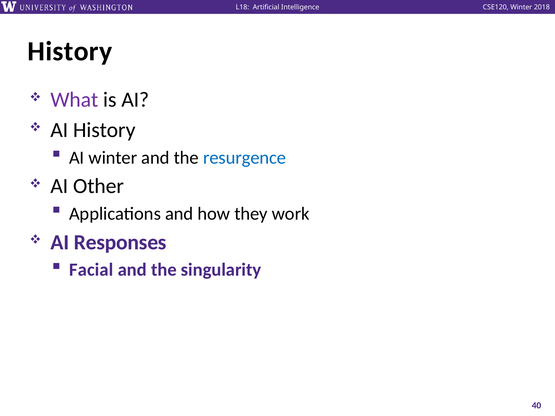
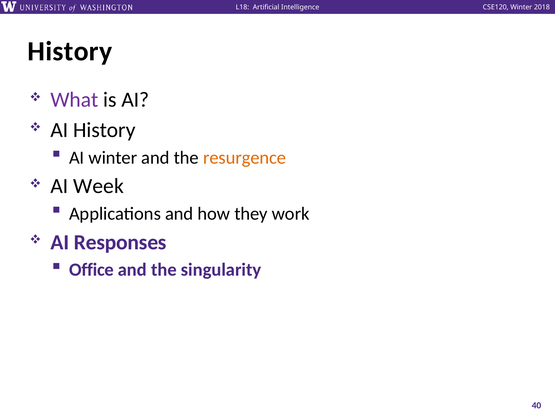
resurgence colour: blue -> orange (245, 158)
Other: Other -> Week (99, 186)
Facial: Facial -> Office (91, 270)
